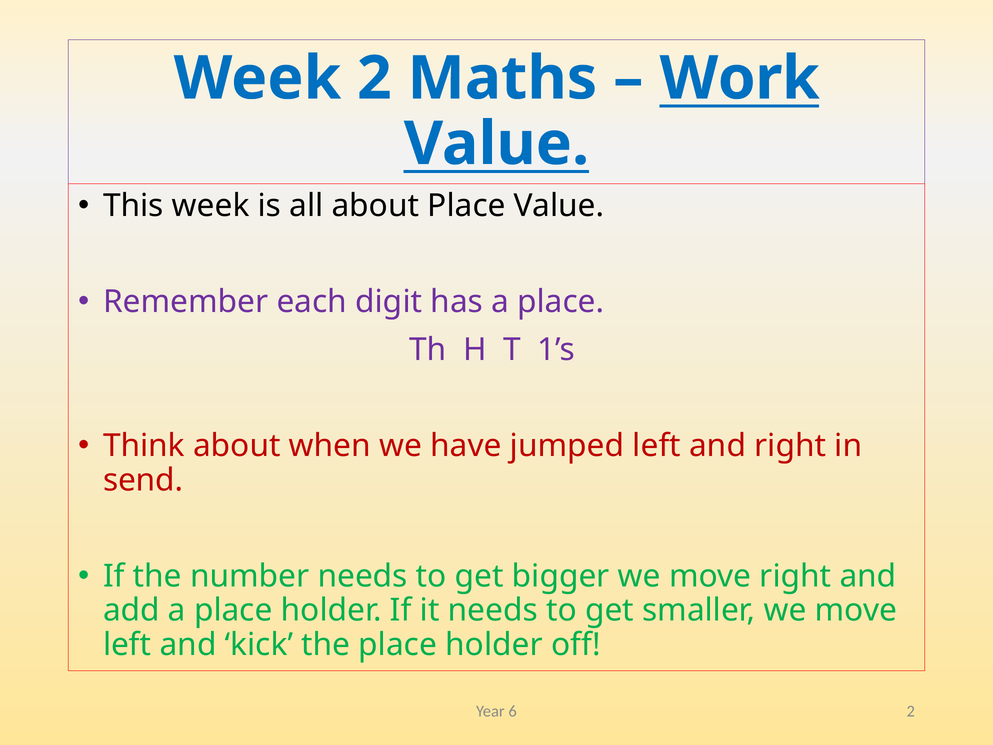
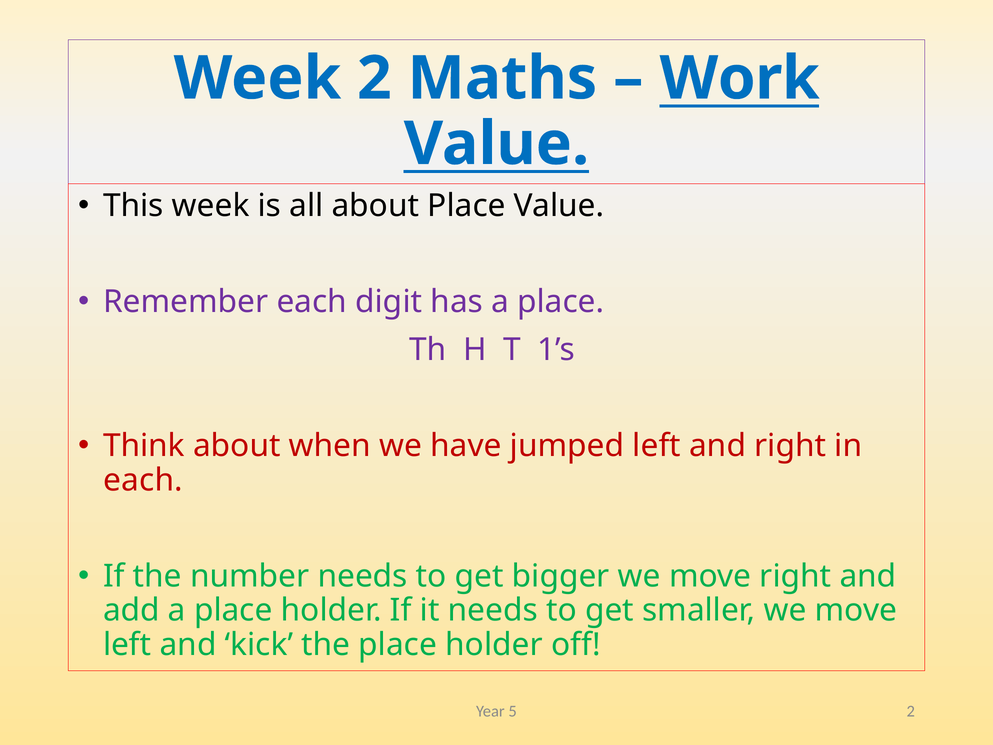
send: send -> each (143, 480)
6: 6 -> 5 (513, 711)
